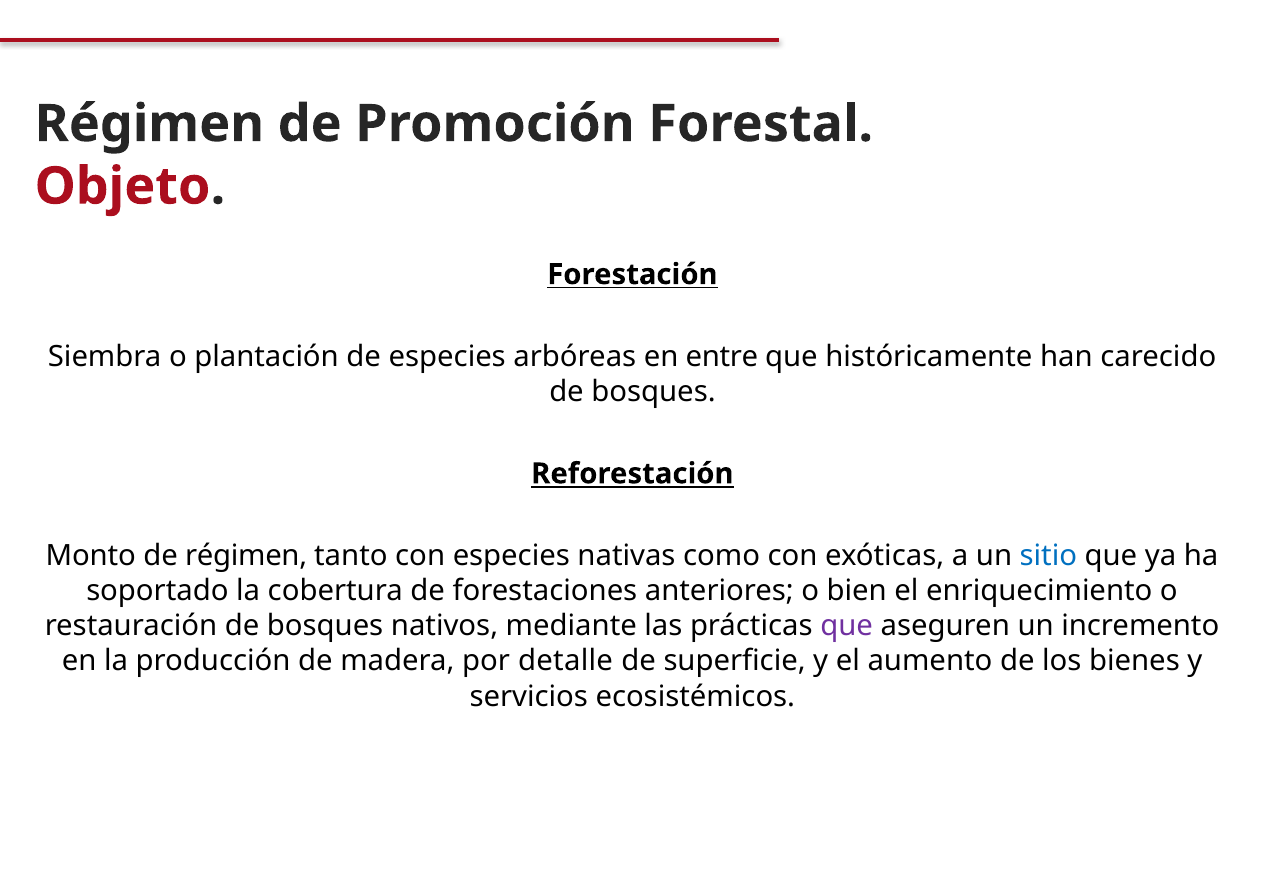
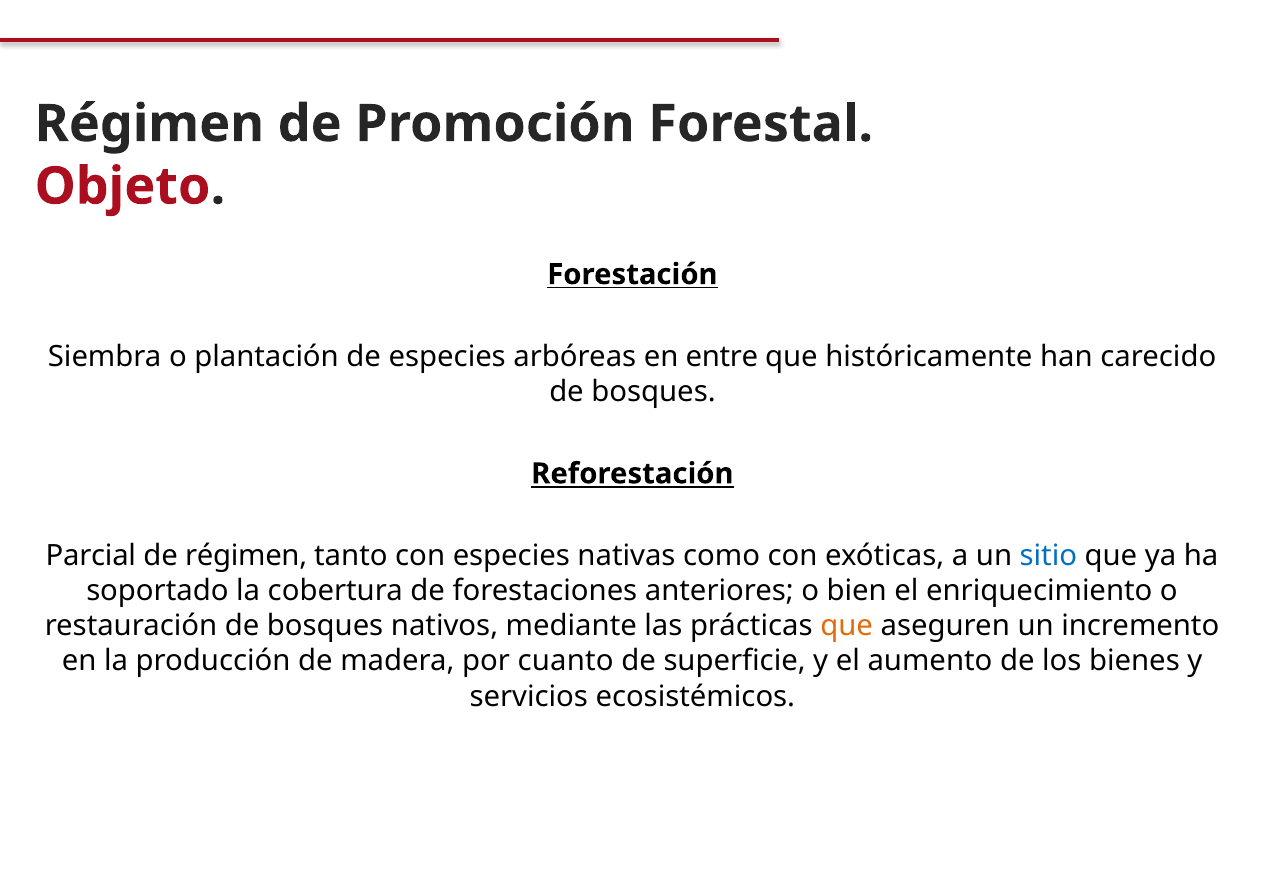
Monto: Monto -> Parcial (91, 556)
que colour: purple -> orange (847, 626)
detalle: detalle -> cuanto (566, 661)
